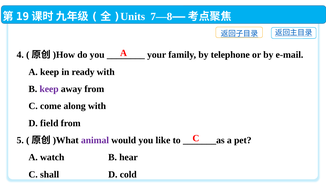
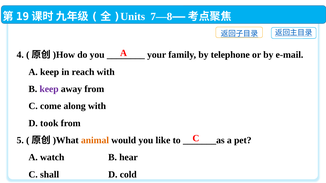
ready: ready -> reach (83, 72)
field: field -> took (49, 123)
animal colour: purple -> orange (95, 141)
